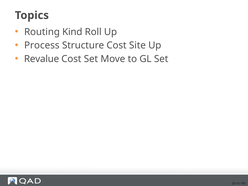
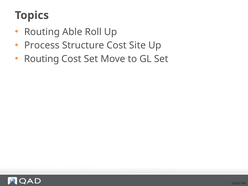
Kind: Kind -> Able (72, 32)
Revalue: Revalue -> Routing (42, 59)
